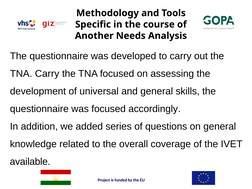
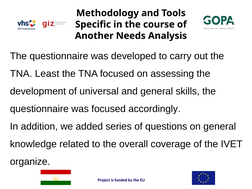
TNA Carry: Carry -> Least (47, 74)
available: available -> organize (30, 162)
